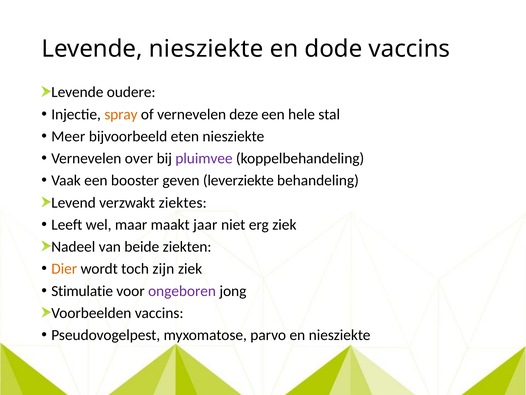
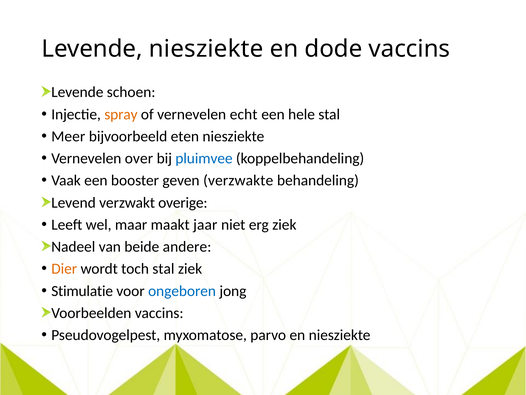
oudere: oudere -> schoen (131, 92)
deze: deze -> echt (244, 114)
pluimvee colour: purple -> blue (204, 158)
leverziekte: leverziekte -> verzwakte (238, 180)
ziektes: ziektes -> overige (183, 202)
ziekten: ziekten -> andere (187, 246)
toch zijn: zijn -> stal (163, 269)
ongeboren colour: purple -> blue (182, 291)
